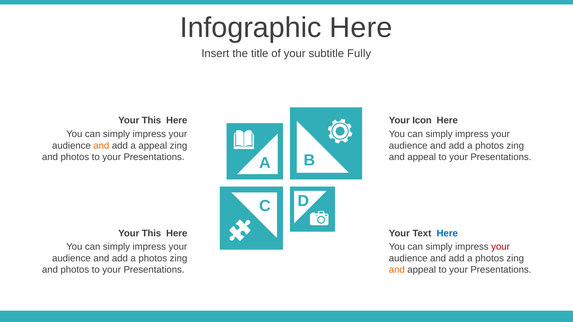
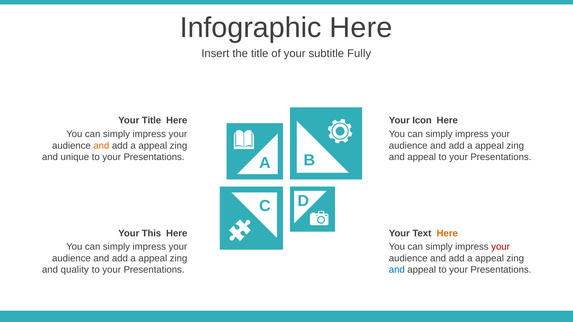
This: This -> Title (151, 121)
photos: photos -> appeal (490, 146)
photos: photos -> unique (75, 157)
Here colour: blue -> orange (447, 233)
photos: photos -> appeal (153, 259)
photos: photos -> appeal (490, 259)
photos: photos -> quality (75, 270)
and colour: orange -> blue (397, 270)
